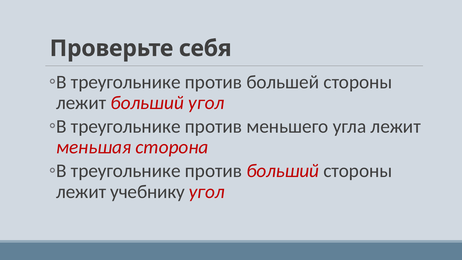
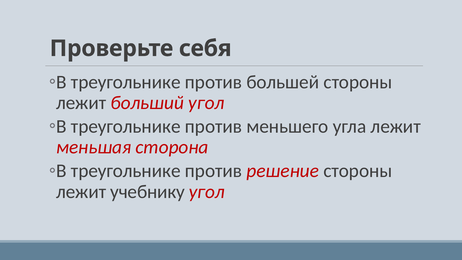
против больший: больший -> решение (283, 171)
